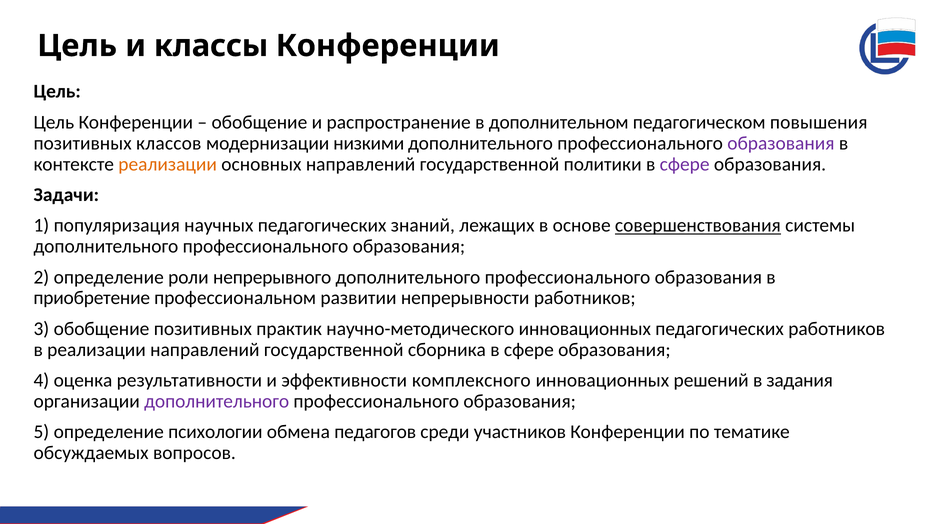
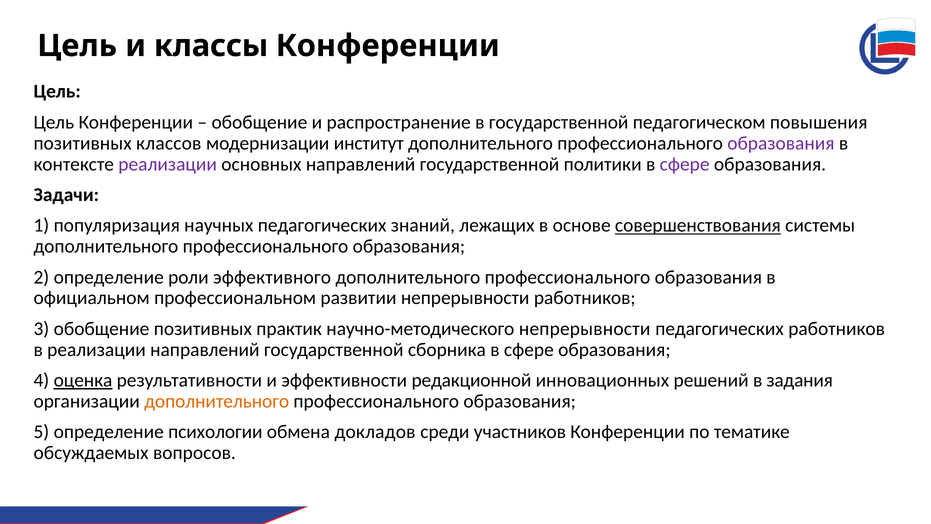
в дополнительном: дополнительном -> государственной (559, 122)
низкими: низкими -> институт (369, 143)
реализации colour: orange -> purple (168, 164)
непрерывного: непрерывного -> эффективного (272, 277)
приобретение: приобретение -> официальном (92, 298)
научно-методического инновационных: инновационных -> непрерывности (585, 329)
оценка underline: none -> present (83, 380)
комплексного: комплексного -> редакционной (471, 380)
дополнительного colour: purple -> orange (217, 401)
педагогов: педагогов -> докладов (375, 432)
